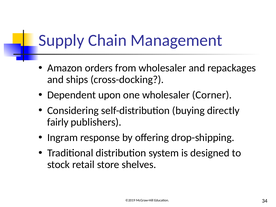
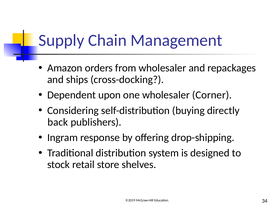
fairly: fairly -> back (58, 122)
